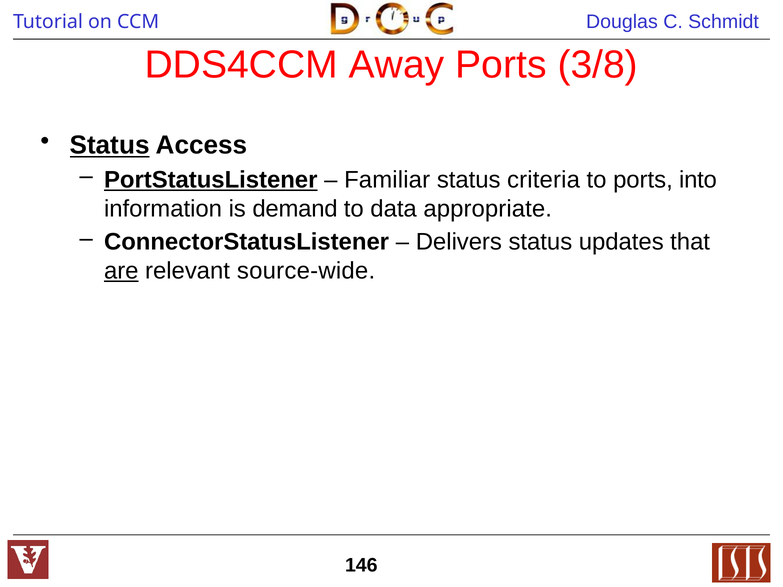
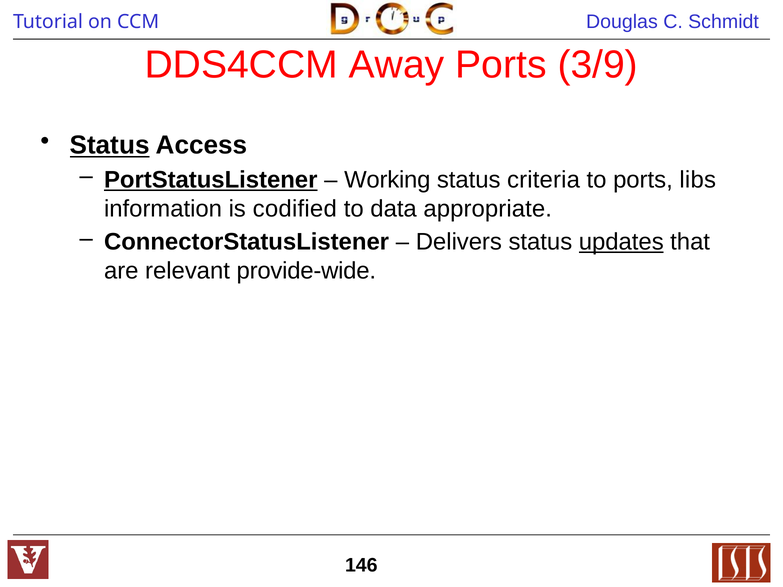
3/8: 3/8 -> 3/9 (598, 65)
Familiar: Familiar -> Working (387, 180)
into: into -> libs (698, 180)
demand: demand -> codified (295, 209)
updates underline: none -> present (621, 242)
are underline: present -> none (121, 271)
source-wide: source-wide -> provide-wide (306, 271)
